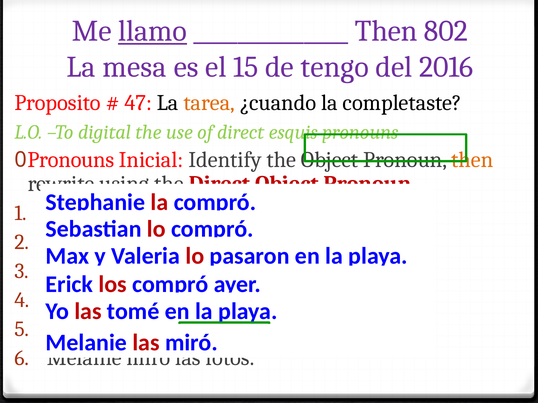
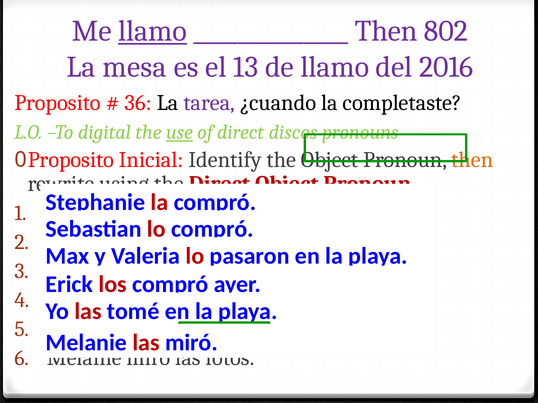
15: 15 -> 13 (246, 67)
de tengo: tengo -> llamo (335, 67)
47: 47 -> 36 (138, 103)
tarea colour: orange -> purple (209, 103)
use underline: none -> present (179, 132)
esquis: esquis -> discos (293, 132)
Pronouns: Pronouns -> Proposito (71, 160)
